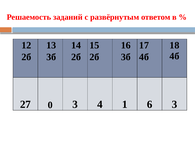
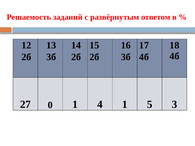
0 3: 3 -> 1 (75, 105)
6: 6 -> 5 (150, 105)
